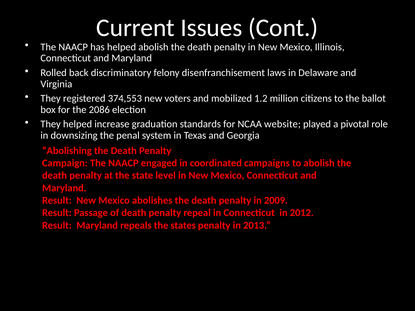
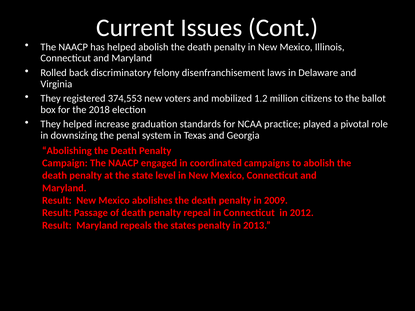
2086: 2086 -> 2018 (99, 110)
website: website -> practice (282, 124)
